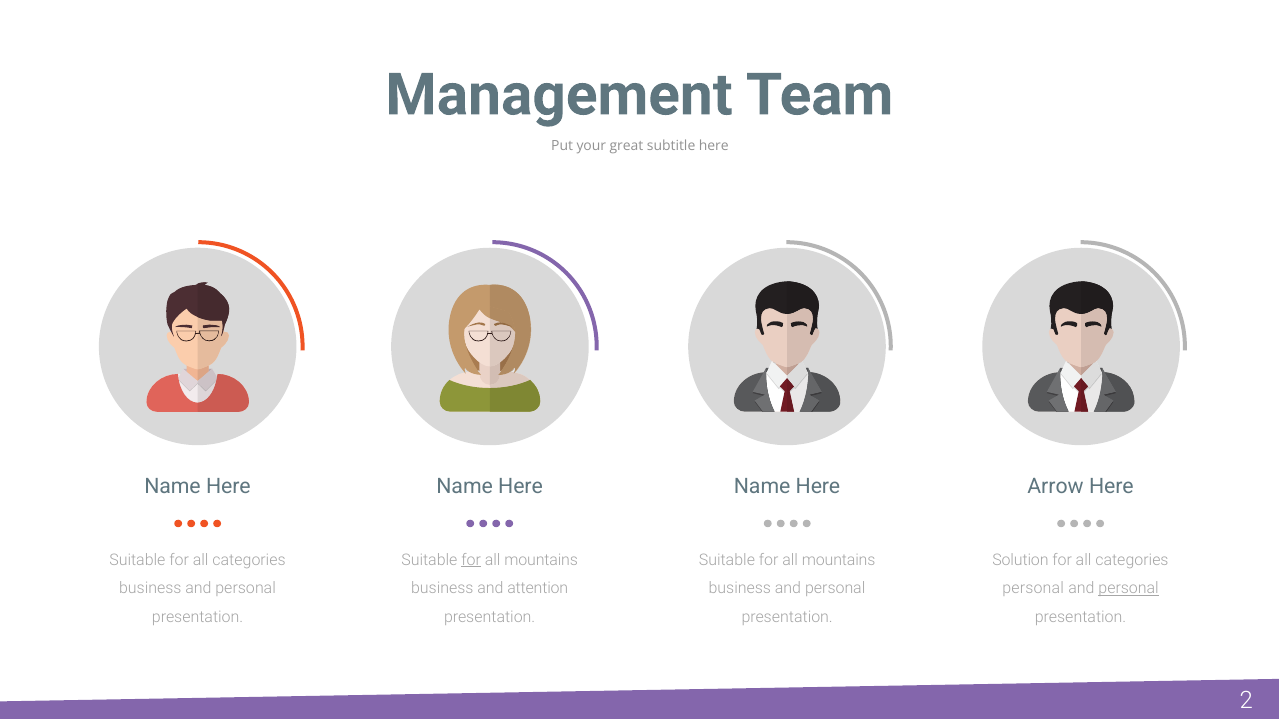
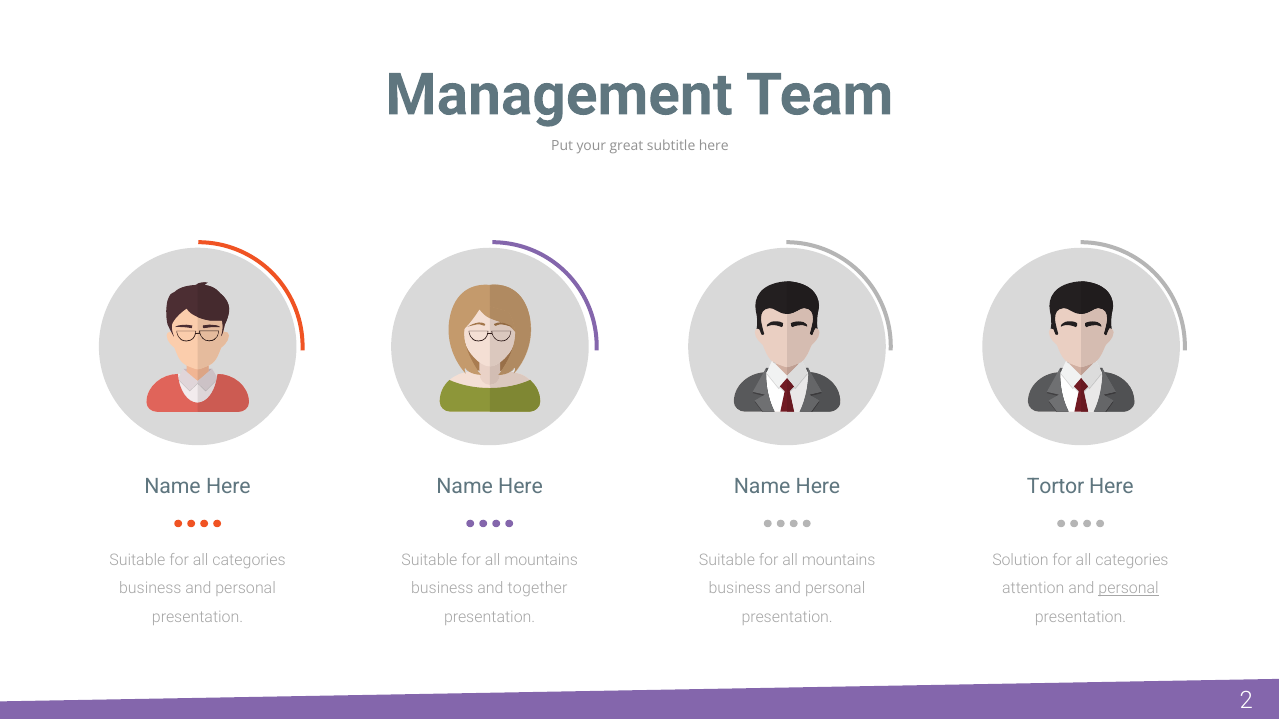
Arrow: Arrow -> Tortor (1056, 487)
for underline: present -> none (471, 560)
attention: attention -> together (538, 589)
personal: personal -> attention (1033, 589)
